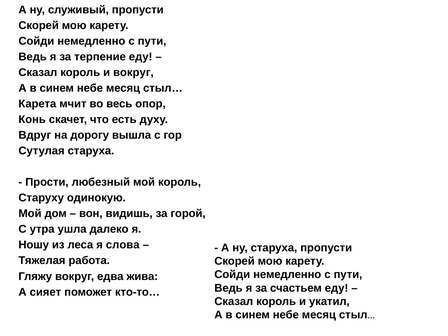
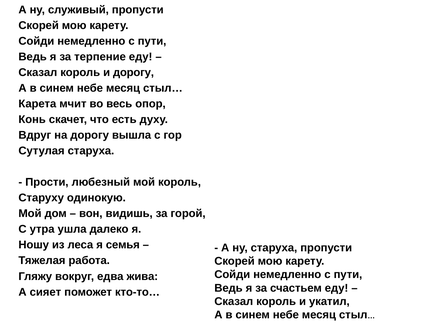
и вокруг: вокруг -> дорогу (133, 72)
слова: слова -> семья (123, 245)
